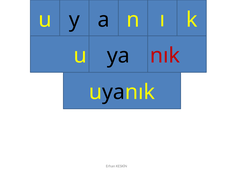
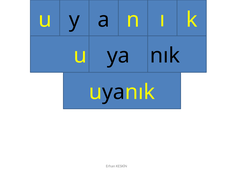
nık colour: red -> black (165, 56)
